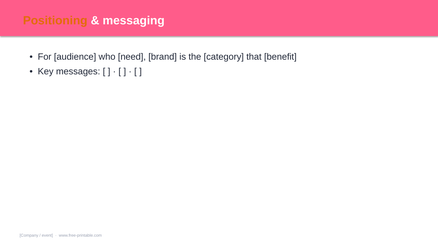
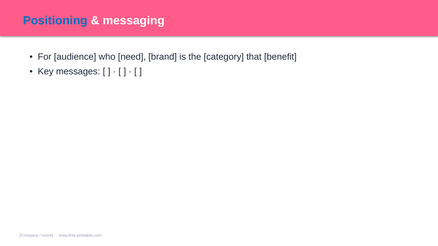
Positioning colour: orange -> blue (55, 21)
